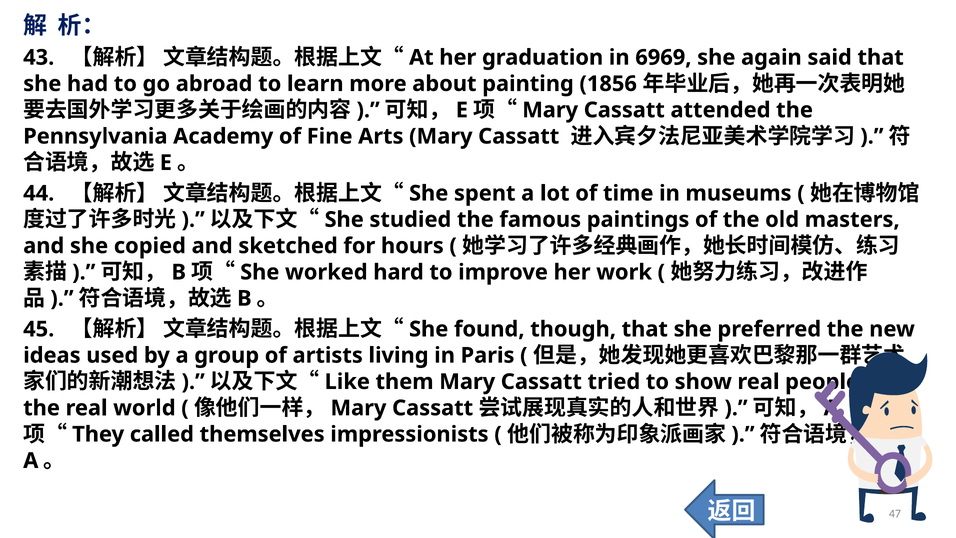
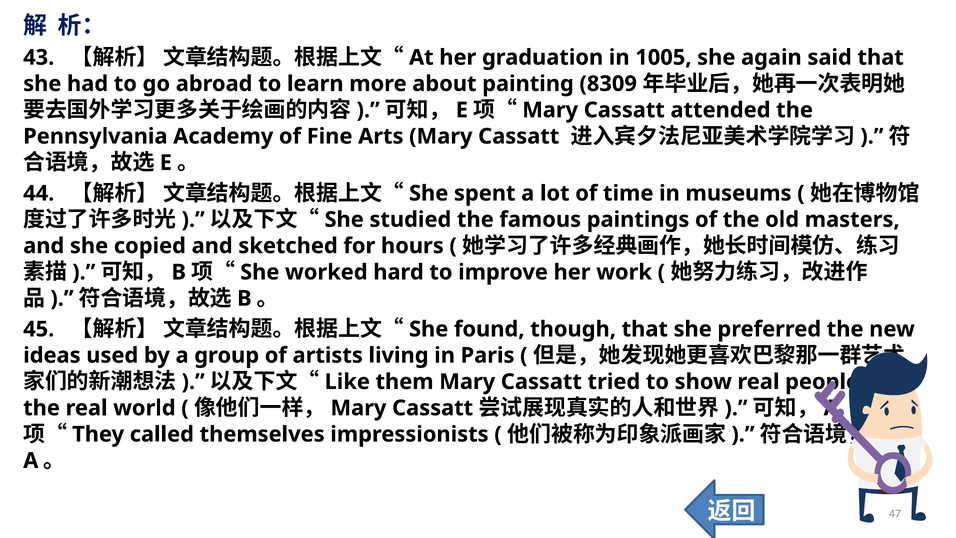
6969: 6969 -> 1005 (663, 57)
1856: 1856 -> 8309 (608, 84)
